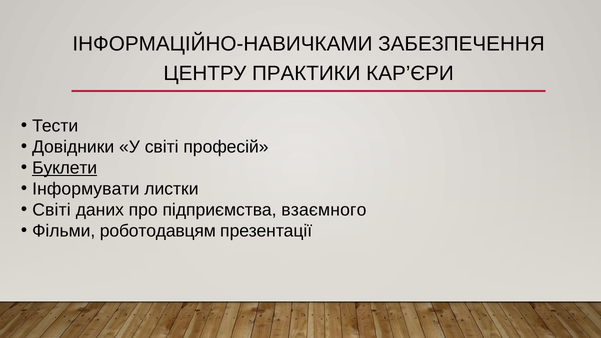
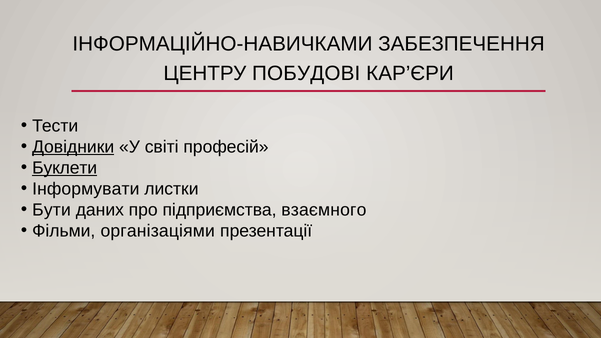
ПРАКТИКИ: ПРАКТИКИ -> ПОБУДОВІ (306, 74)
Довідники underline: none -> present (73, 147)
Світі: Світі -> Бути (51, 210)
роботодавцям: роботодавцям -> організаціями (158, 231)
